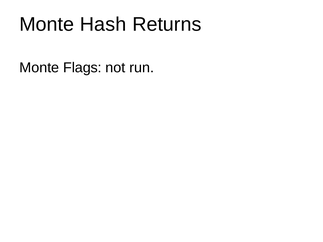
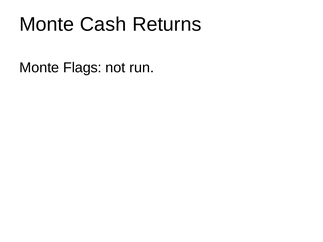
Hash: Hash -> Cash (103, 25)
